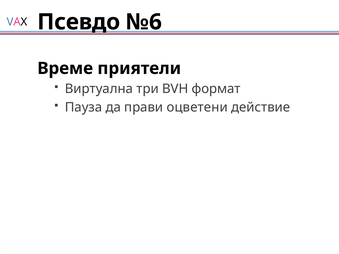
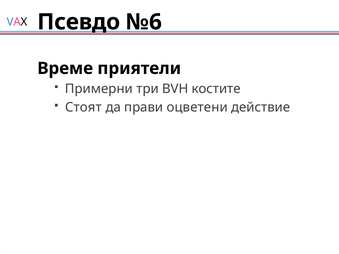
Виртуална: Виртуална -> Примерни (99, 89)
формат: формат -> костите (216, 89)
Пауза: Пауза -> Стоят (83, 107)
